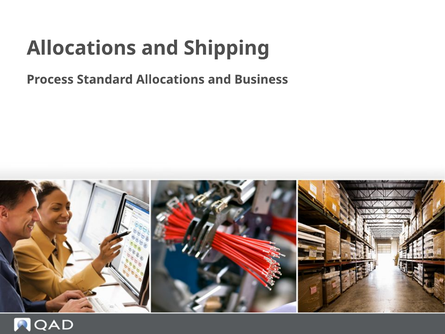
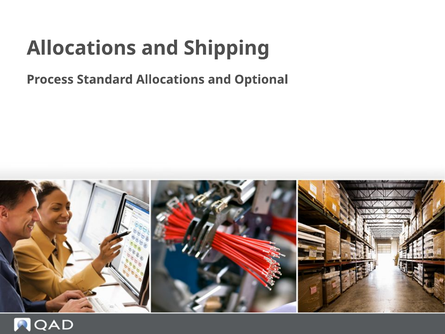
Business: Business -> Optional (261, 80)
